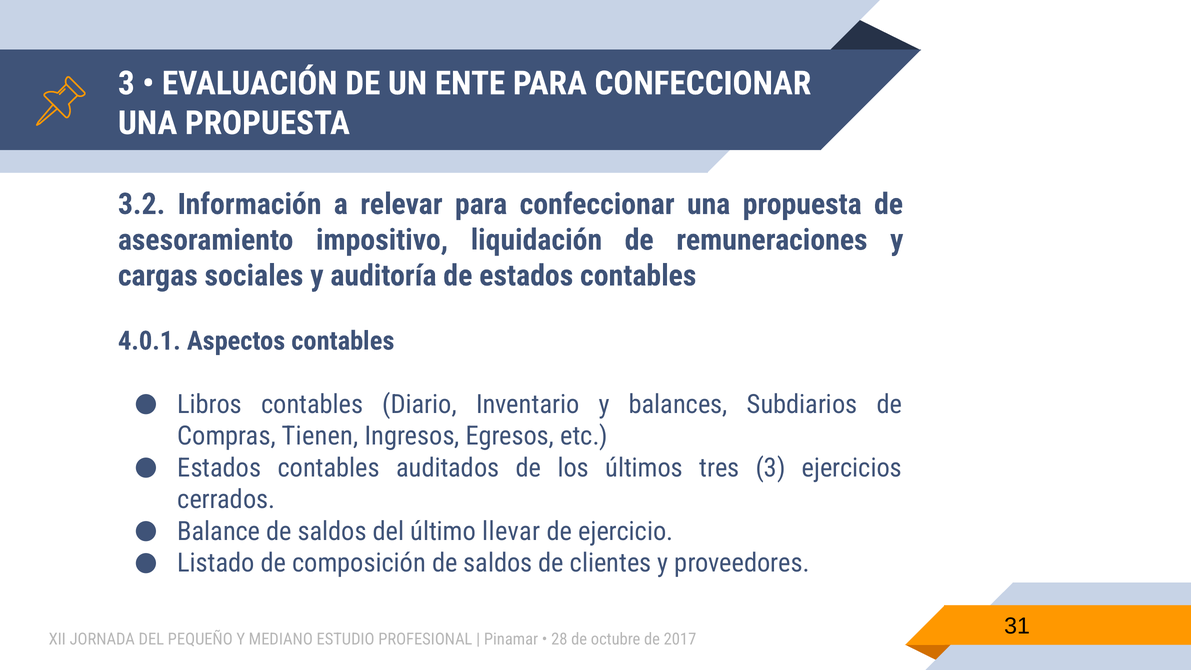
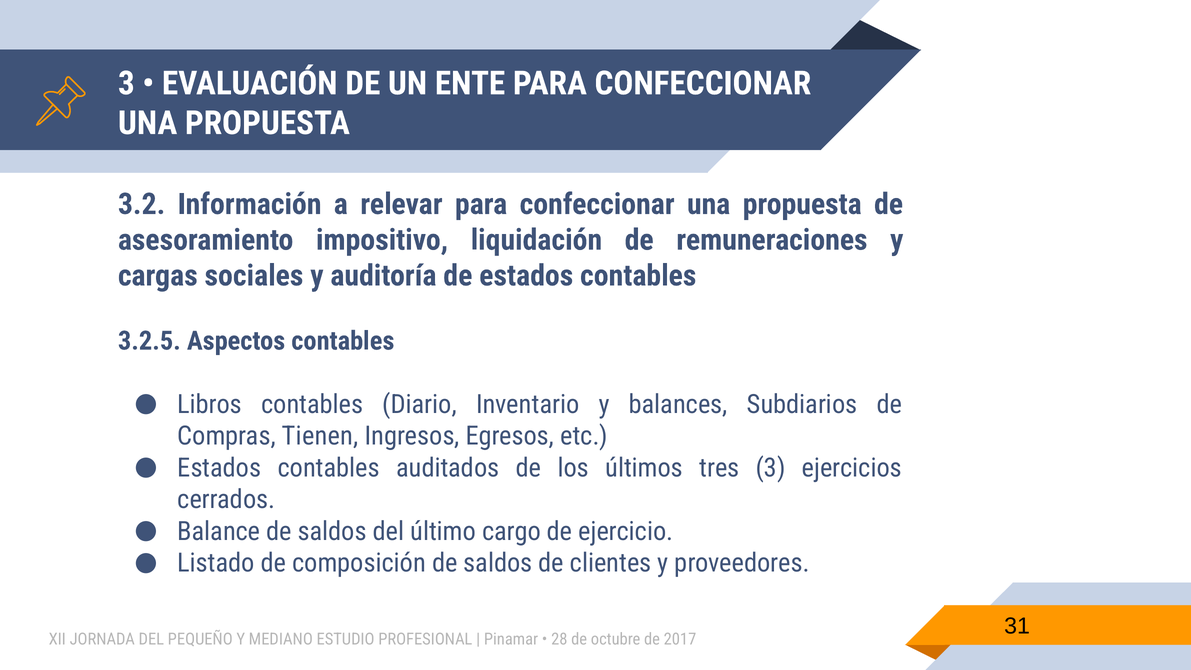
4.0.1: 4.0.1 -> 3.2.5 (149, 341)
llevar: llevar -> cargo (511, 531)
